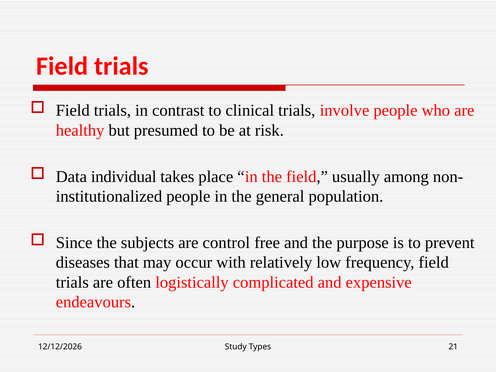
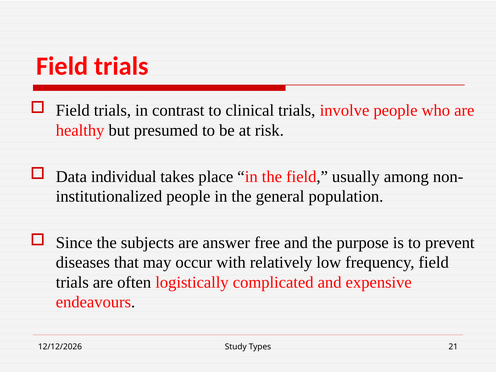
control: control -> answer (226, 243)
